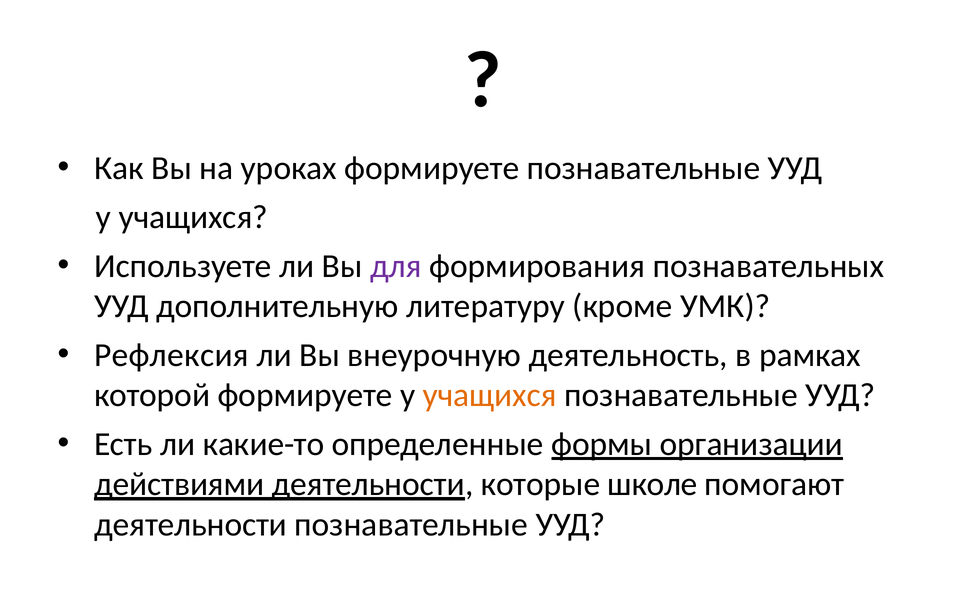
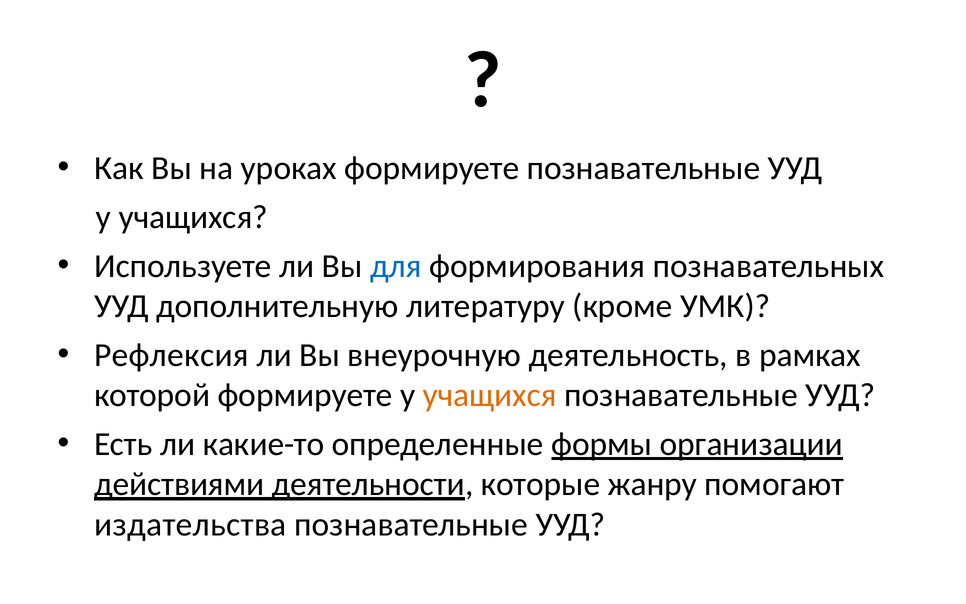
для colour: purple -> blue (396, 266)
школе: школе -> жанру (652, 484)
деятельности: деятельности -> издательства (190, 524)
